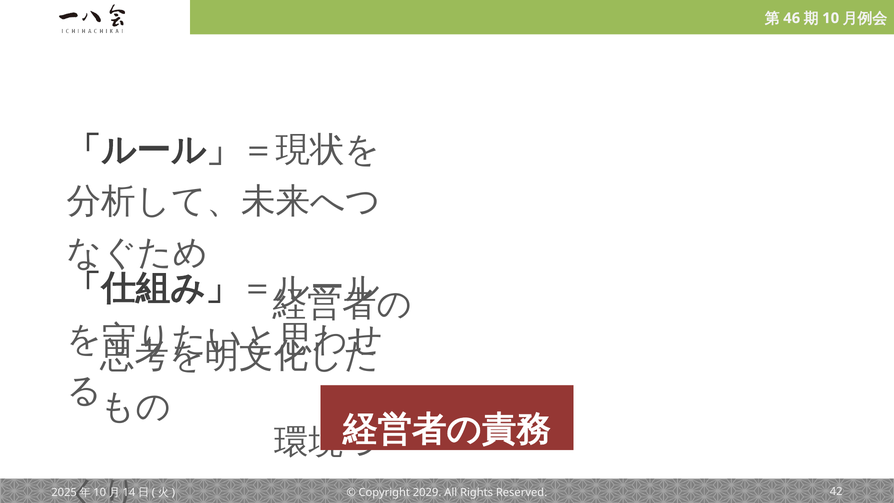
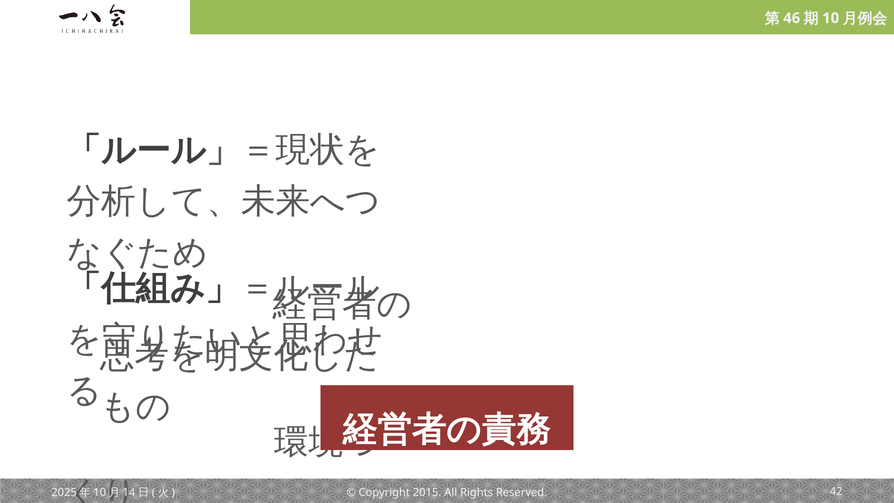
2029: 2029 -> 2015 (427, 492)
